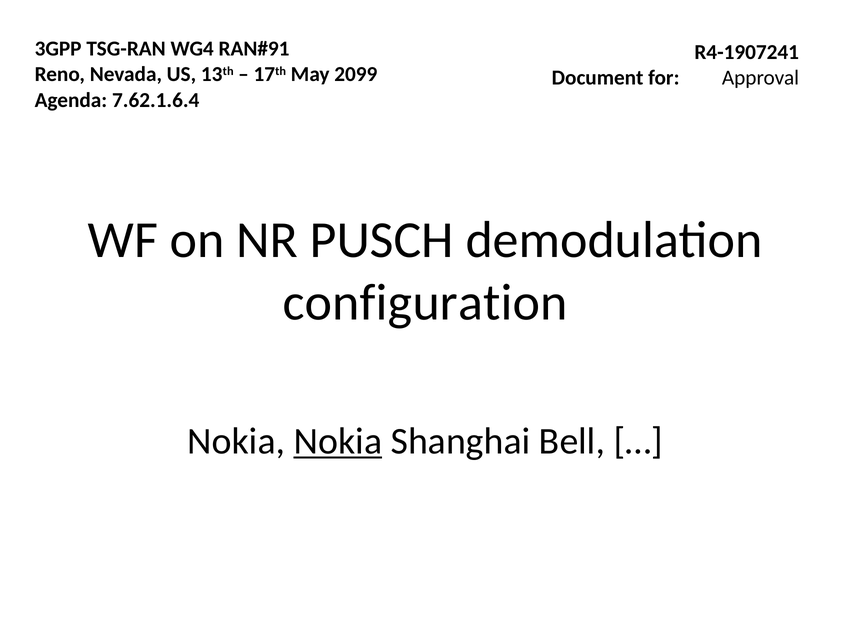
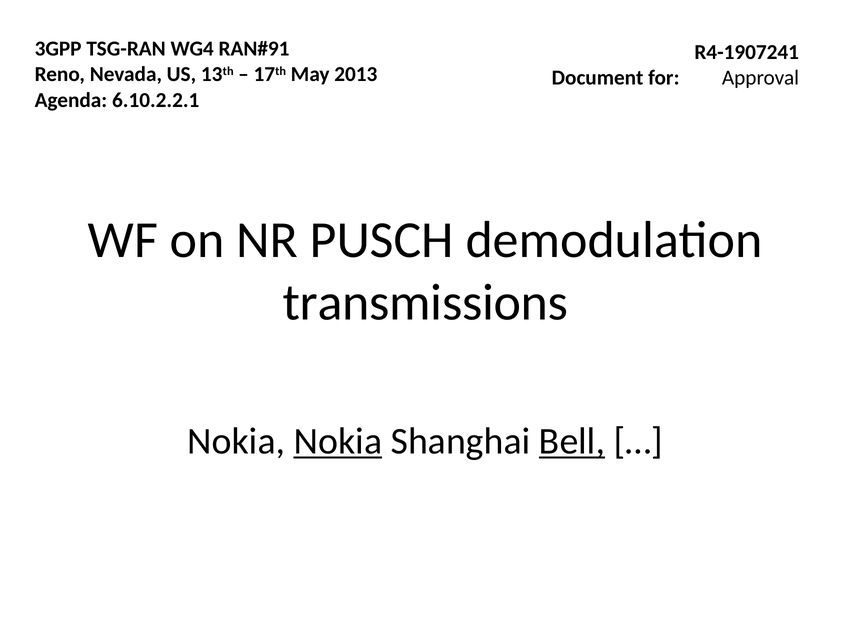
2099: 2099 -> 2013 (356, 74)
7.62.1.6.4: 7.62.1.6.4 -> 6.10.2.2.1 (156, 100)
configuration: configuration -> transmissions (425, 303)
Bell underline: none -> present (572, 441)
